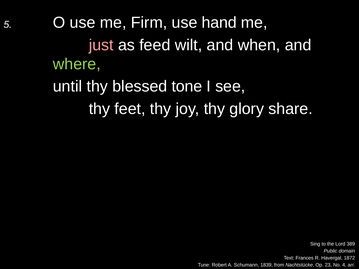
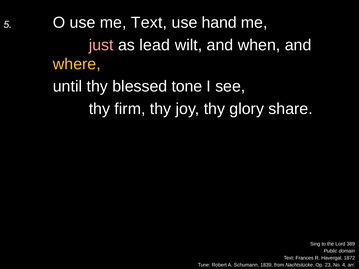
me Firm: Firm -> Text (149, 23)
feed: feed -> lead (155, 45)
where colour: light green -> yellow (77, 64)
feet: feet -> firm (130, 109)
